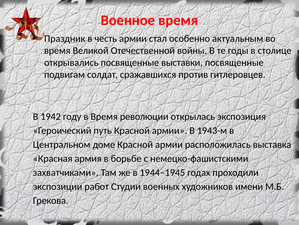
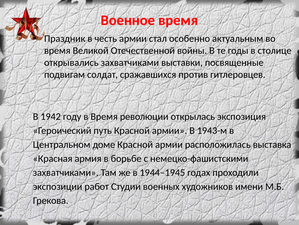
открывались посвященные: посвященные -> захватчиками (130, 62)
